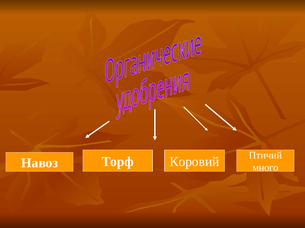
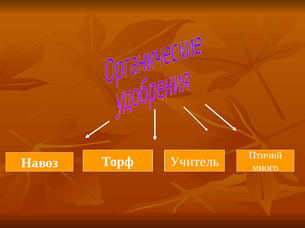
Коровий: Коровий -> Учитель (194, 162)
